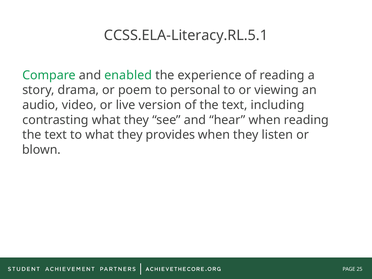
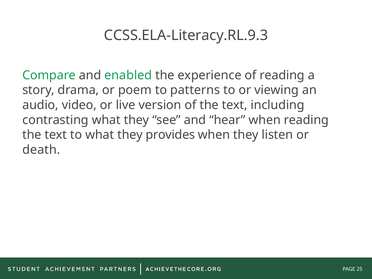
CCSS.ELA-Literacy.RL.5.1: CCSS.ELA-Literacy.RL.5.1 -> CCSS.ELA-Literacy.RL.9.3 (186, 35)
personal: personal -> patterns (195, 90)
blown: blown -> death (41, 150)
